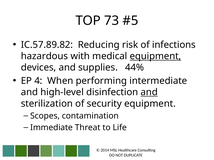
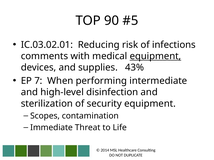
73: 73 -> 90 (112, 21)
IC.57.89.82: IC.57.89.82 -> IC.03.02.01 (47, 45)
hazardous: hazardous -> comments (44, 56)
44%: 44% -> 43% (135, 68)
4: 4 -> 7 (38, 81)
and underline: present -> none (149, 92)
